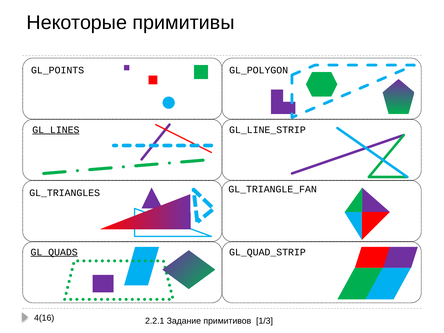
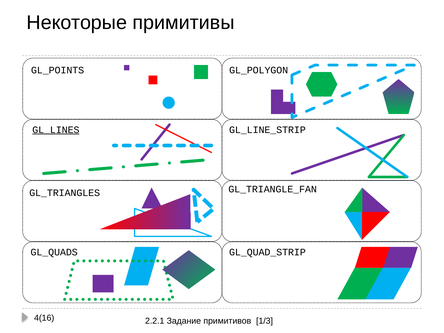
GL_QUADS underline: present -> none (54, 252)
